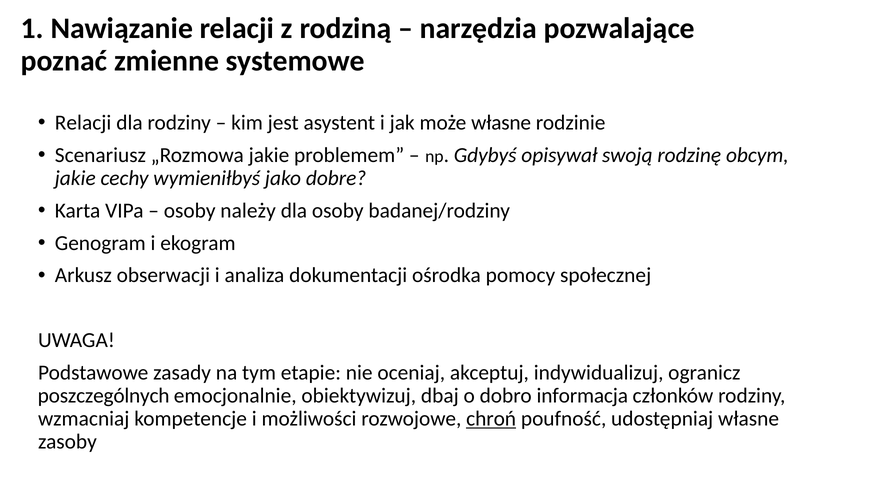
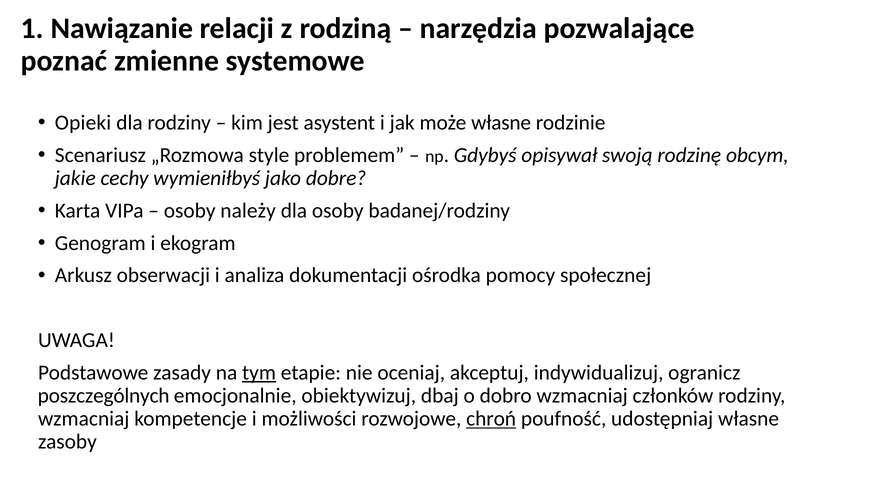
Relacji: Relacji -> Opieki (83, 123)
„Rozmowa jakie: jakie -> style (269, 155)
tym underline: none -> present (259, 372)
dobro informacja: informacja -> wzmacniaj (582, 395)
